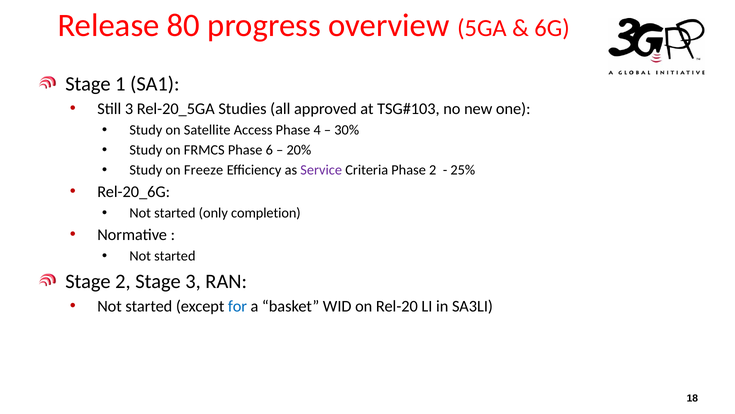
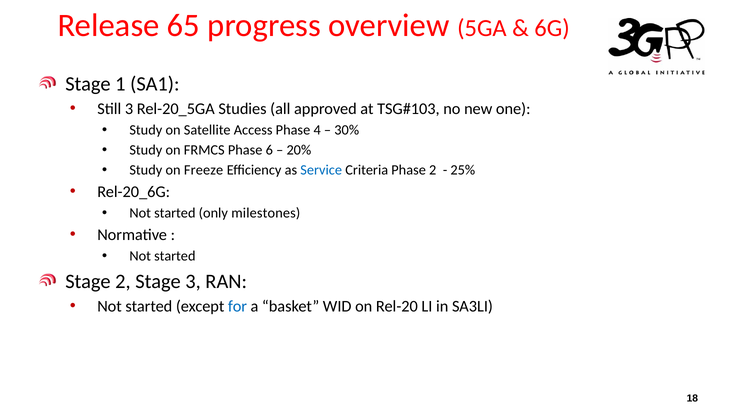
80: 80 -> 65 (183, 26)
Service colour: purple -> blue (321, 170)
completion: completion -> milestones (266, 213)
